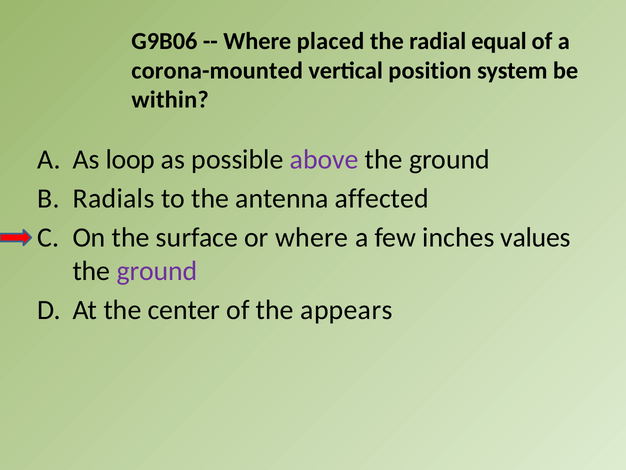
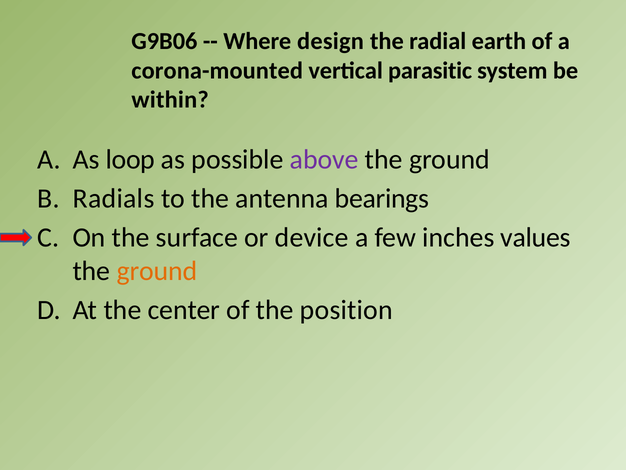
placed: placed -> design (330, 41)
equal: equal -> earth (499, 41)
position: position -> parasitic (430, 71)
affected: affected -> bearings (382, 198)
or where: where -> device (312, 237)
ground colour: purple -> orange (157, 271)
appears: appears -> position (346, 310)
